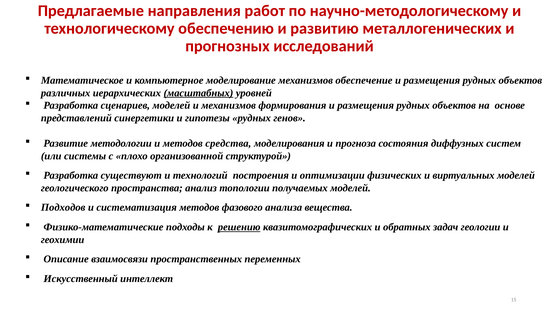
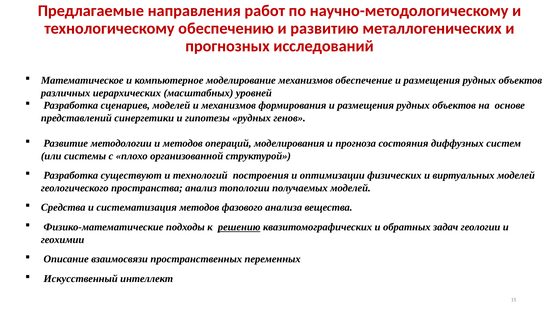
масштабных underline: present -> none (198, 93)
средства: средства -> операций (228, 144)
Подходов: Подходов -> Средства (63, 208)
